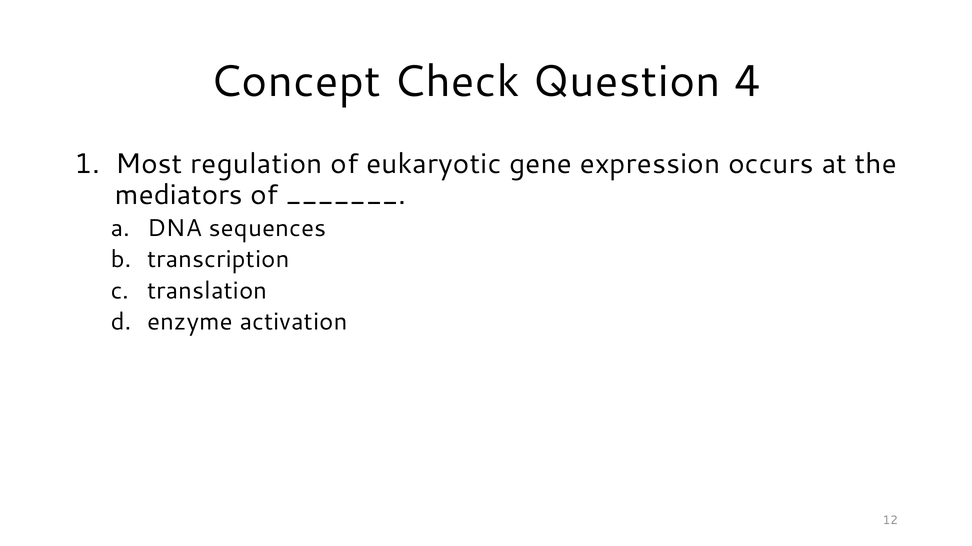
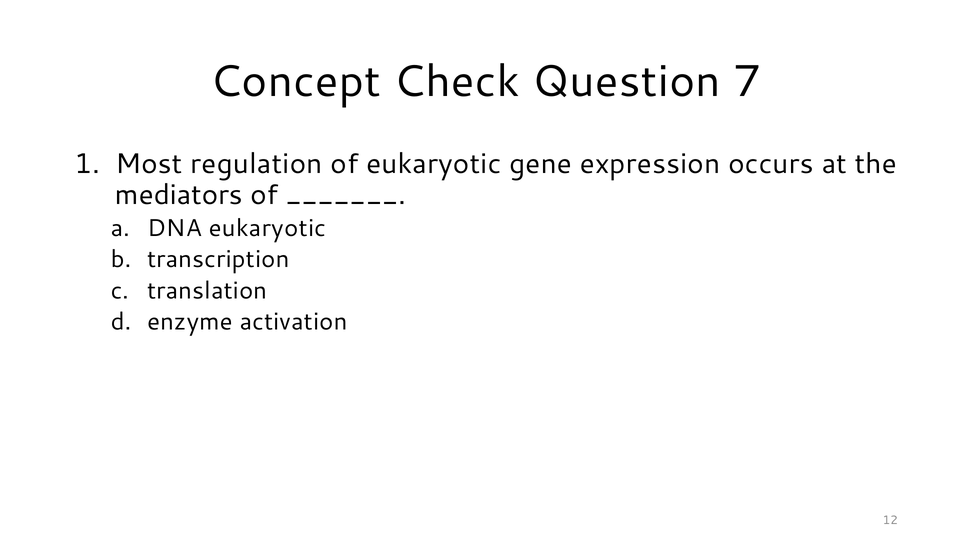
4: 4 -> 7 (747, 82)
DNA sequences: sequences -> eukaryotic (267, 228)
